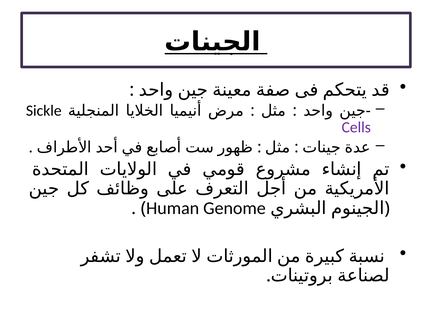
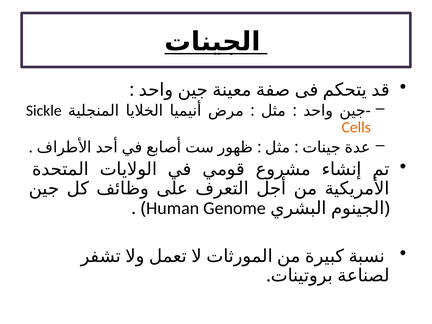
Cells colour: purple -> orange (356, 128)
